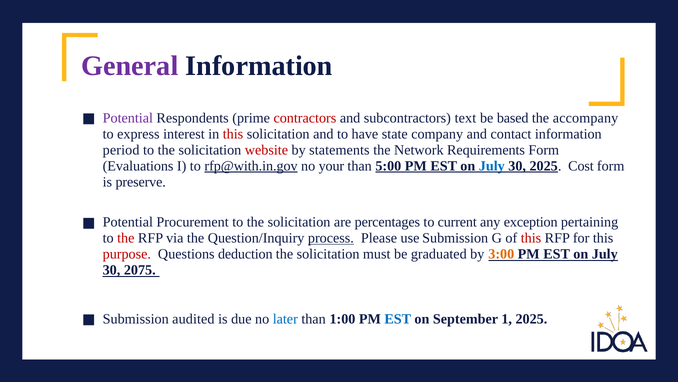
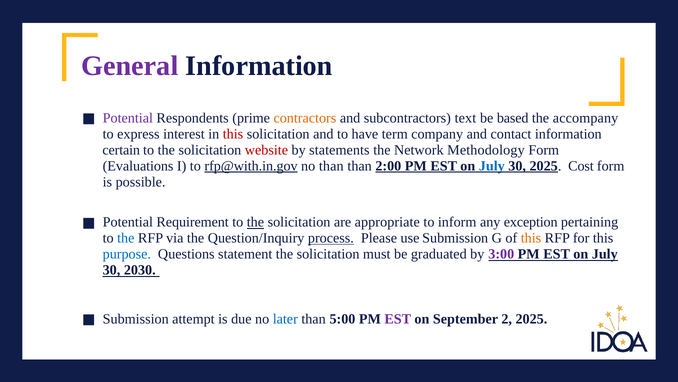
contractors colour: red -> orange (305, 118)
state: state -> term (395, 134)
period: period -> certain (121, 150)
Requirements: Requirements -> Methodology (486, 150)
no your: your -> than (331, 166)
5:00: 5:00 -> 2:00 (388, 166)
preserve: preserve -> possible (141, 182)
Procurement: Procurement -> Requirement (193, 222)
the underline: none -> present (255, 222)
percentages: percentages -> appropriate (387, 222)
current: current -> inform (457, 222)
the colour: red -> blue (126, 238)
this colour: red -> orange (531, 238)
purpose colour: red -> blue (127, 254)
deduction: deduction -> statement (245, 254)
3:00 colour: orange -> purple (501, 254)
2075: 2075 -> 2030 (140, 270)
audited: audited -> attempt (193, 319)
1:00: 1:00 -> 5:00 (342, 319)
EST colour: blue -> purple (398, 319)
1: 1 -> 2 (507, 319)
